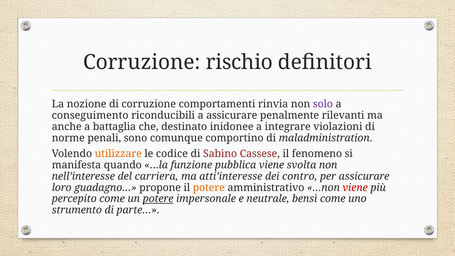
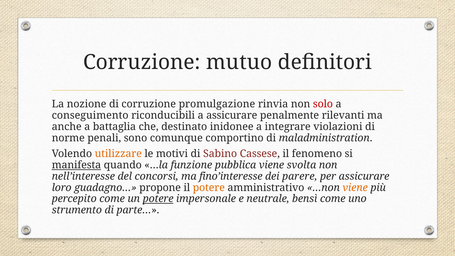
rischio: rischio -> mutuo (239, 62)
comportamenti: comportamenti -> promulgazione (217, 104)
solo colour: purple -> red (323, 104)
codice: codice -> motivi (172, 154)
manifesta underline: none -> present (76, 165)
carriera: carriera -> concorsi (157, 176)
atti’interesse: atti’interesse -> fino’interesse (231, 176)
contro: contro -> parere (300, 176)
viene colour: red -> orange (355, 188)
